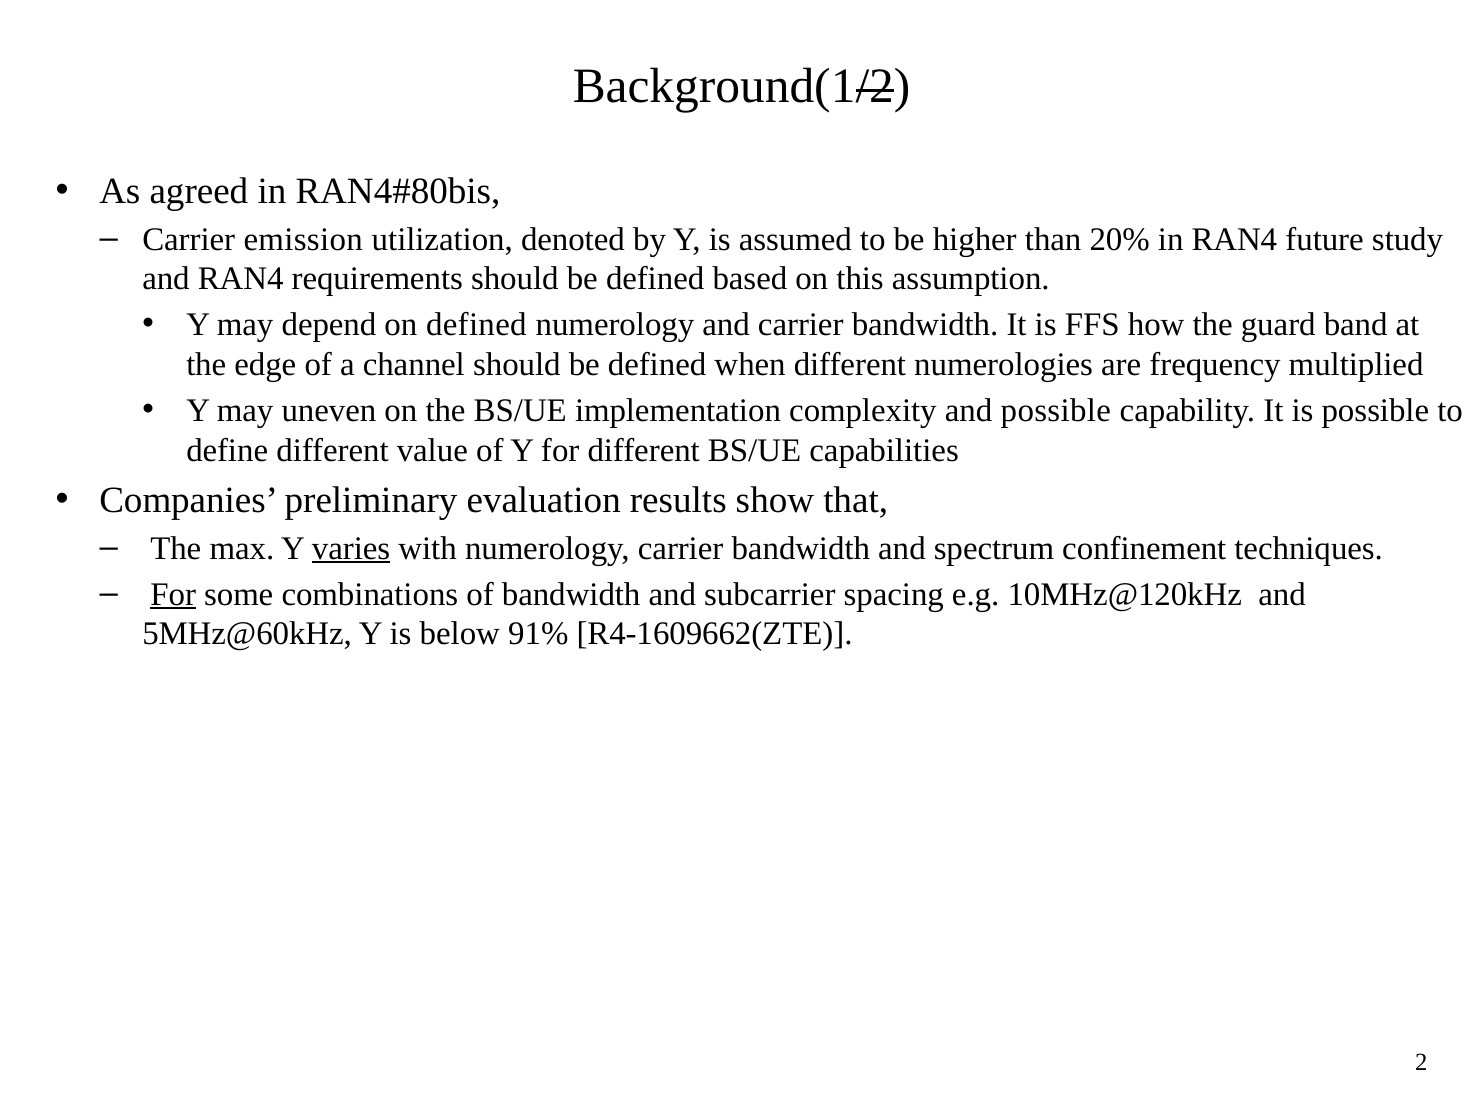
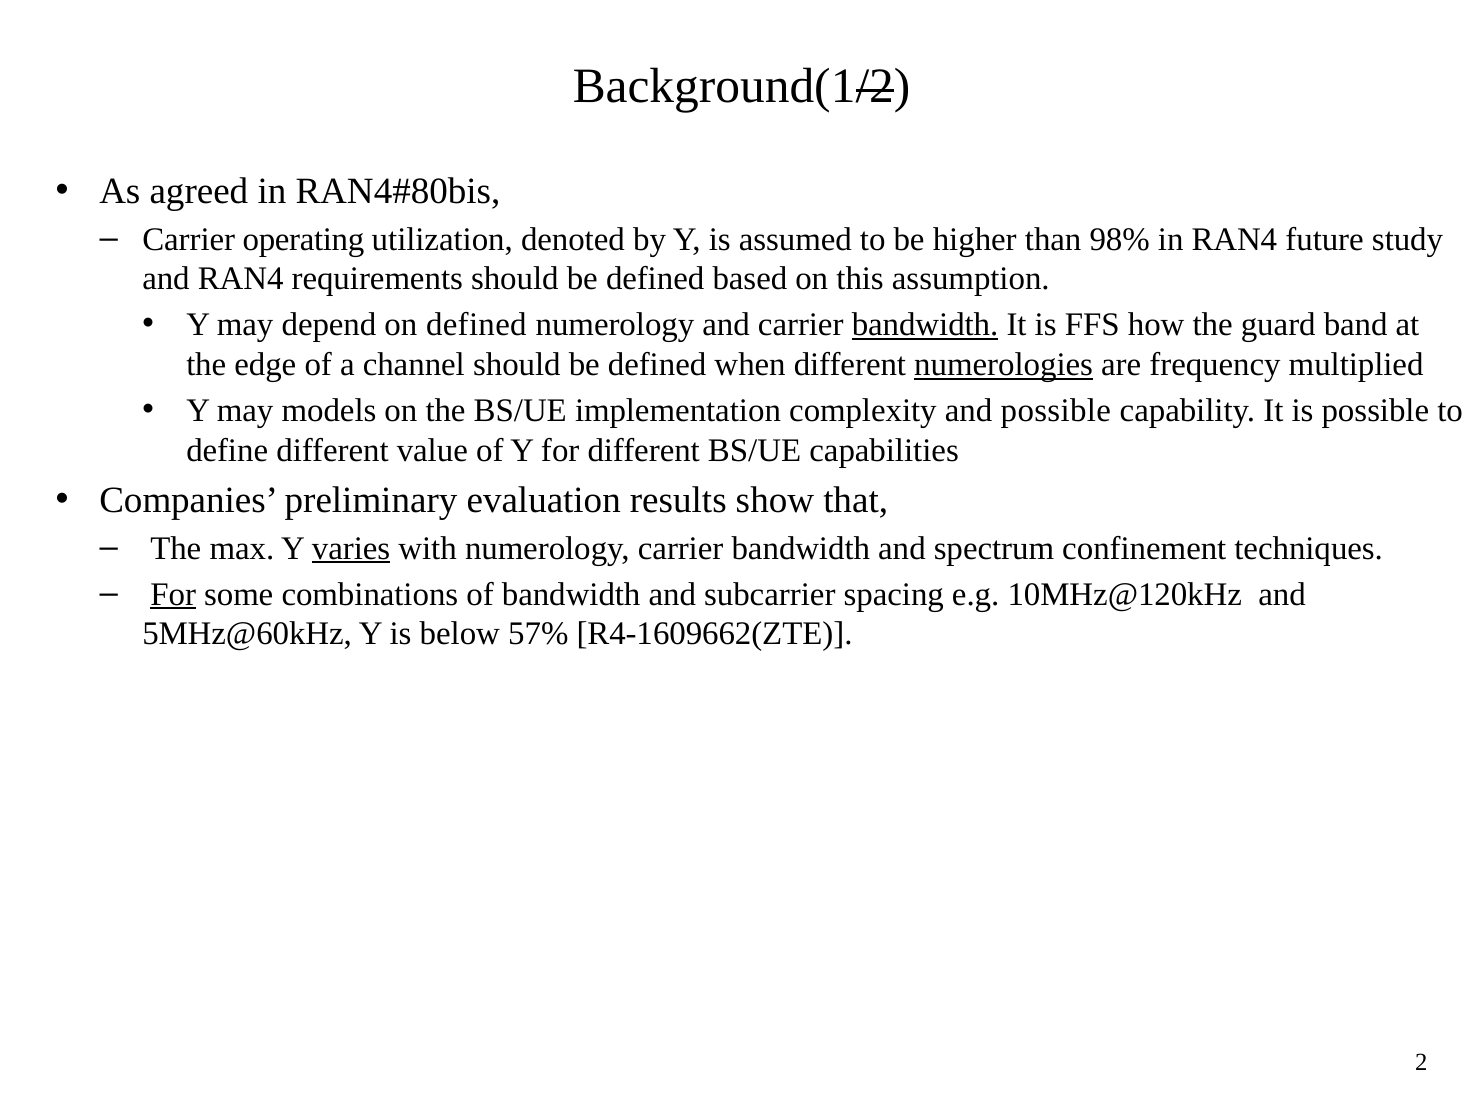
emission: emission -> operating (303, 240)
20%: 20% -> 98% (1120, 240)
bandwidth underline: none -> present (925, 325)
numerologies underline: none -> present (1004, 365)
uneven: uneven -> models (329, 411)
91%: 91% -> 57% (538, 634)
